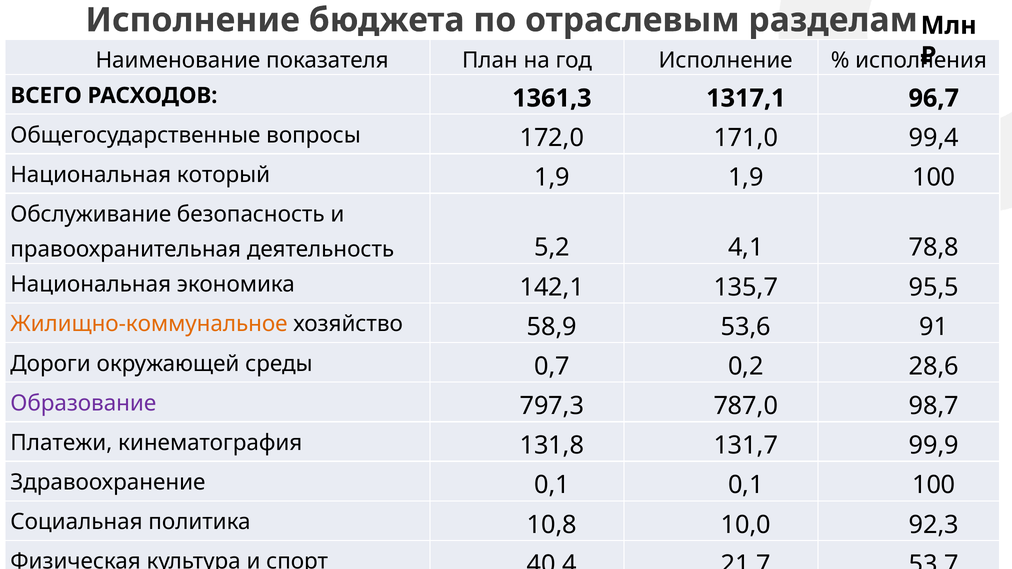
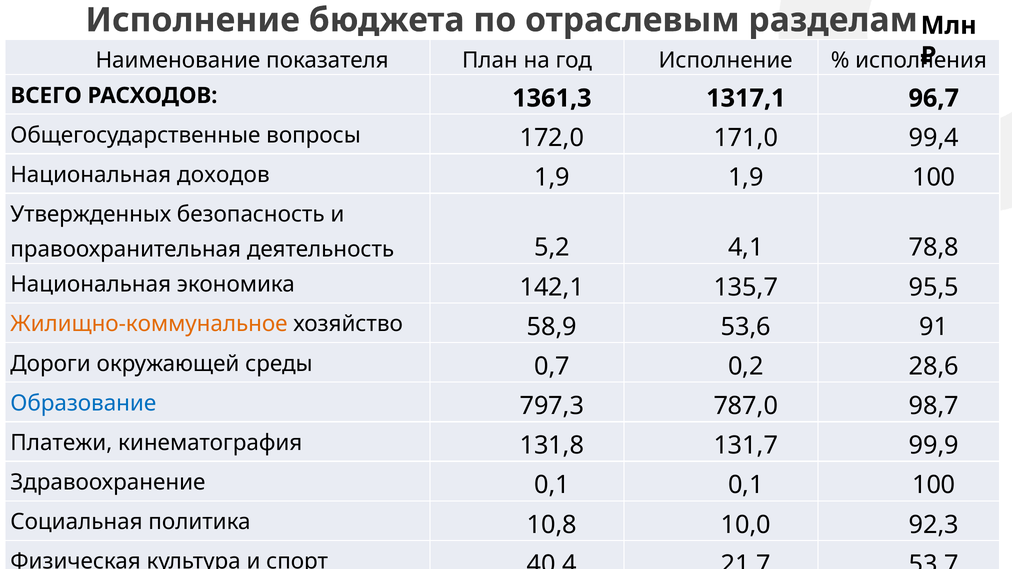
который: который -> доходов (223, 175)
Обслуживание: Обслуживание -> Утвержденных (91, 214)
Образование colour: purple -> blue (83, 403)
